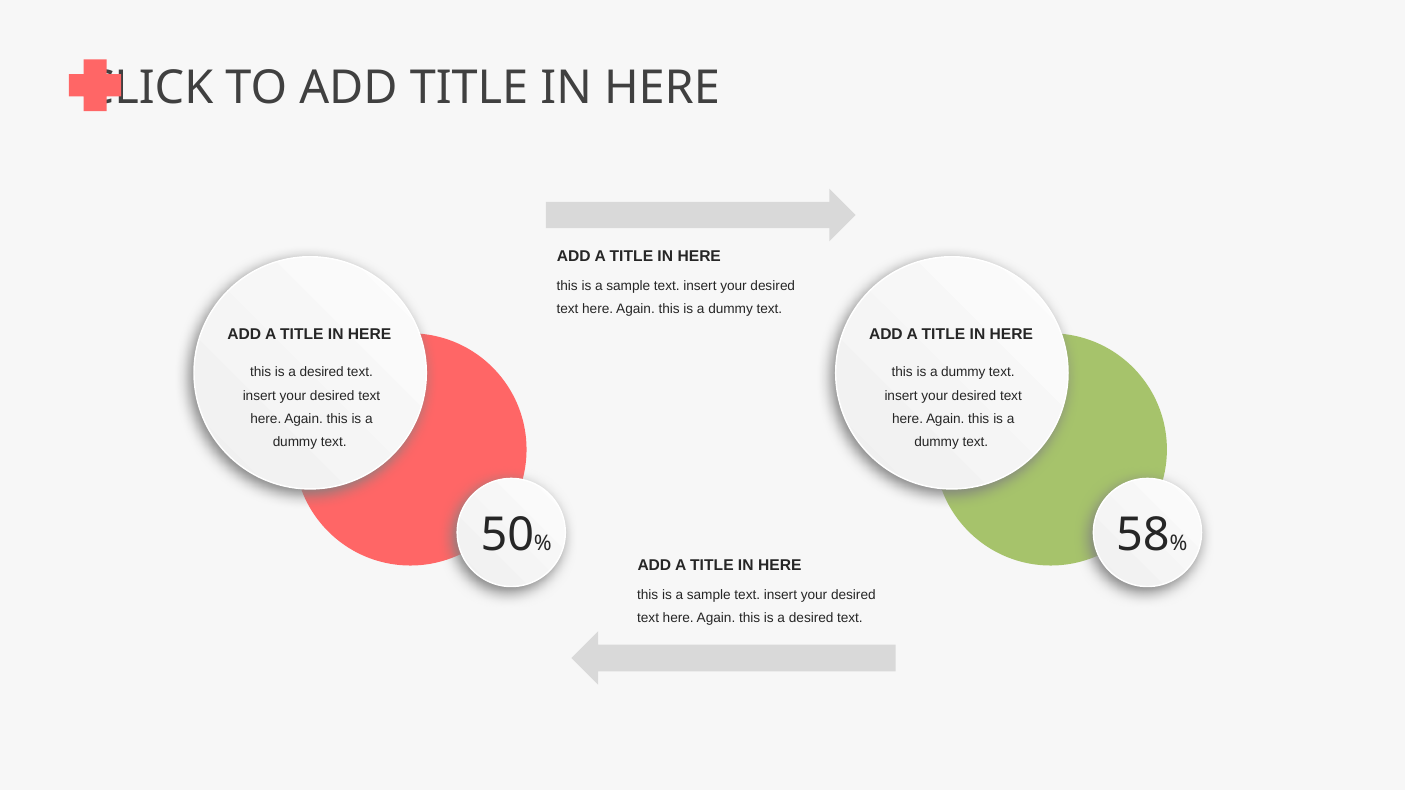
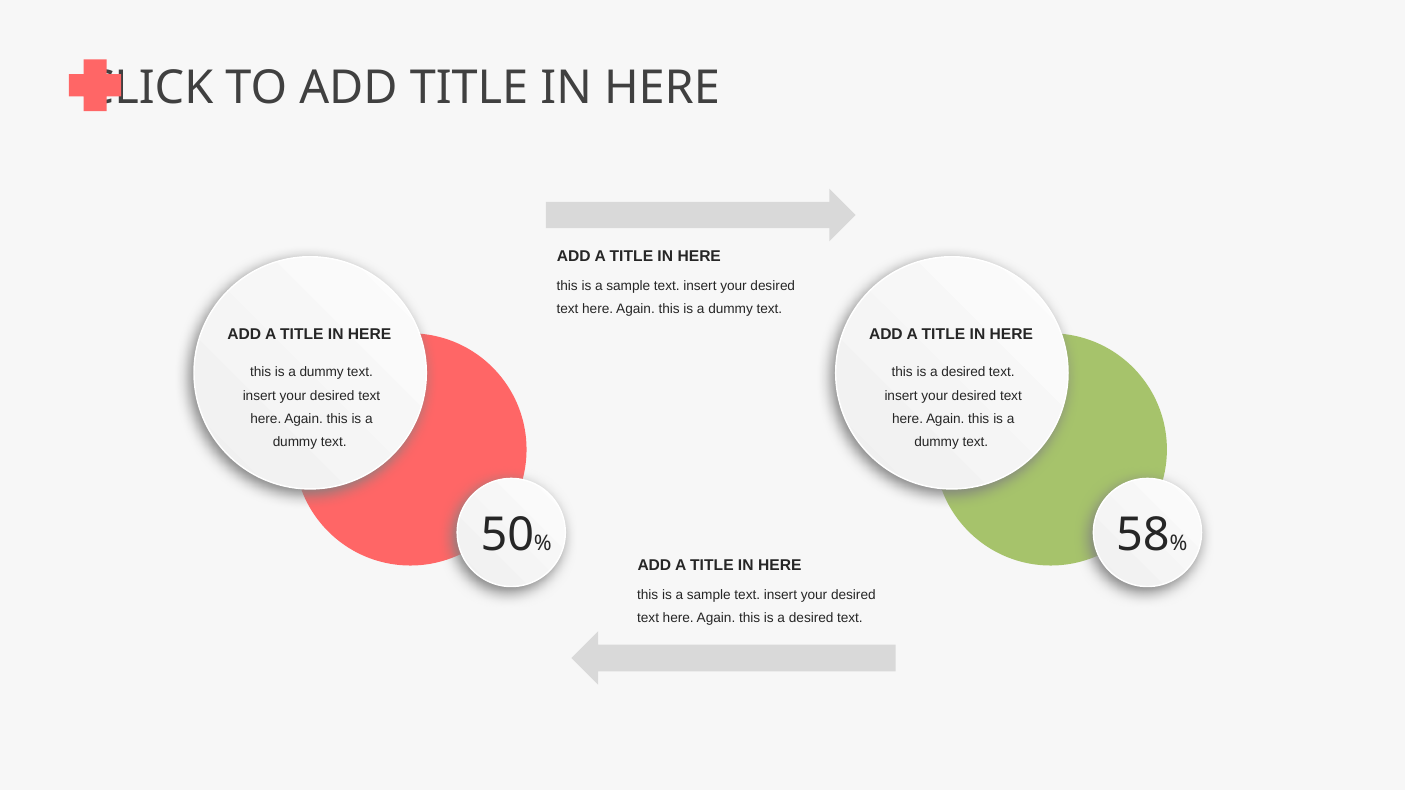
desired: desired -> dummy (322, 372)
dummy: dummy -> desired (963, 372)
